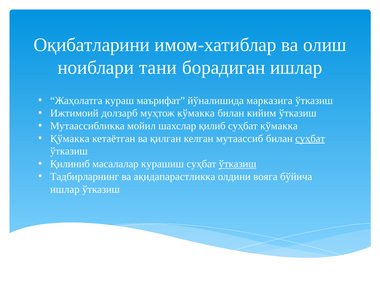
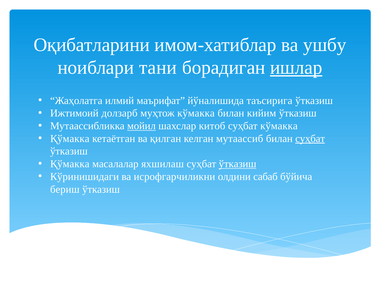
олиш: олиш -> ушбу (325, 45)
ишлар underline: none -> present (296, 68)
кураш: кураш -> илмий (120, 101)
марказига: марказига -> таъсирига (269, 101)
мойил underline: none -> present (141, 126)
қилиб: қилиб -> китоб (212, 126)
Қилиниб: Қилиниб -> Қўмакка (70, 164)
курашиш: курашиш -> яхшилаш (163, 164)
Тадбирларнинг: Тадбирларнинг -> Кўринишидаги (85, 177)
ақидапарастликка: ақидапарастликка -> исрофгарчиликни (174, 177)
вояга: вояга -> сабаб (265, 177)
ишлар: ишлар -> бериш (65, 189)
